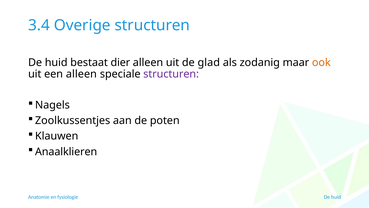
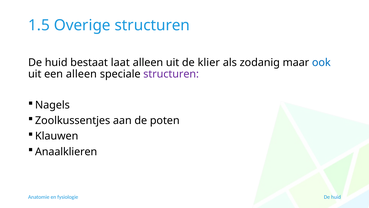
3.4: 3.4 -> 1.5 (39, 25)
dier: dier -> laat (120, 62)
glad: glad -> klier (209, 62)
ook colour: orange -> blue (321, 62)
